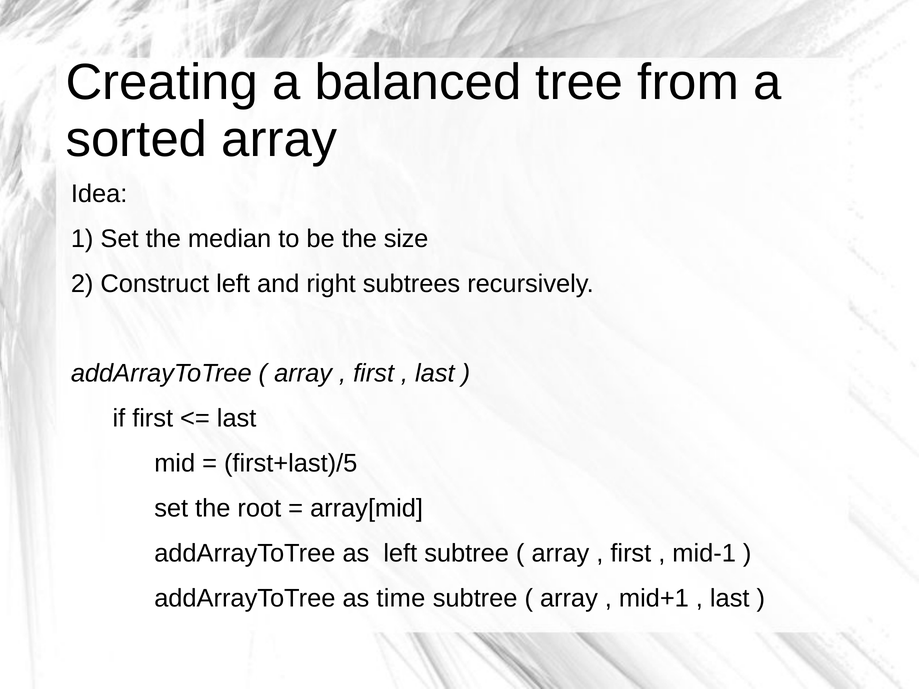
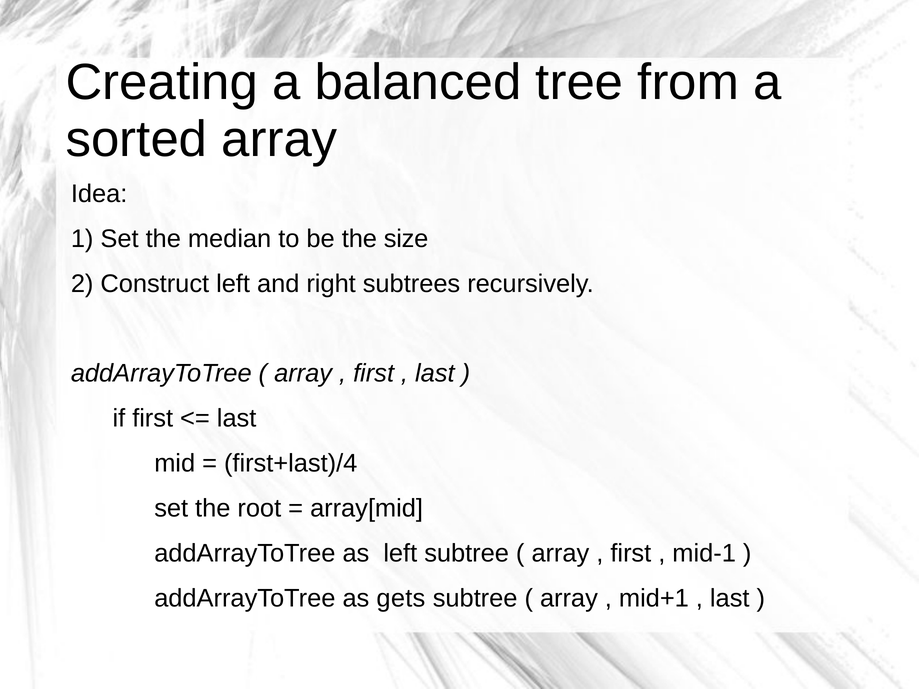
first+last)/5: first+last)/5 -> first+last)/4 (291, 464)
time: time -> gets (401, 598)
